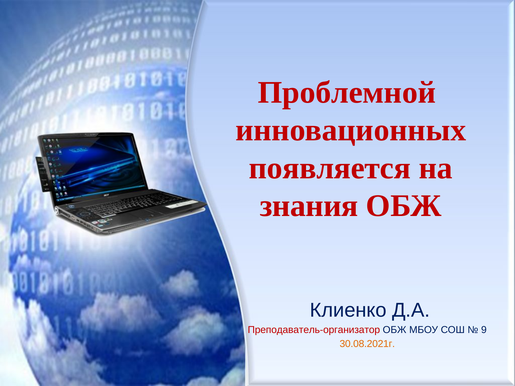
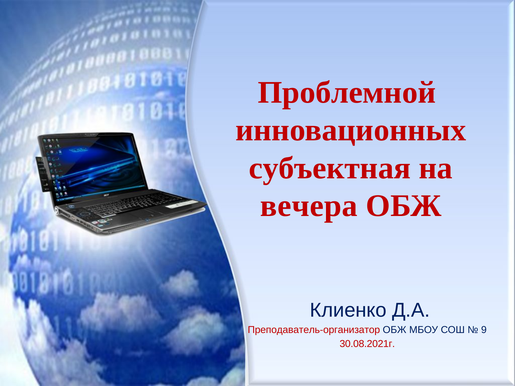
появляется: появляется -> субъектная (330, 168)
знания: знания -> вечера (309, 206)
30.08.2021г colour: orange -> red (367, 344)
